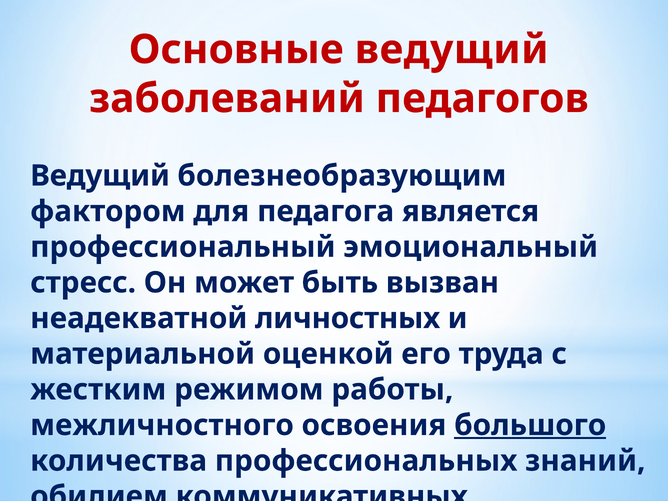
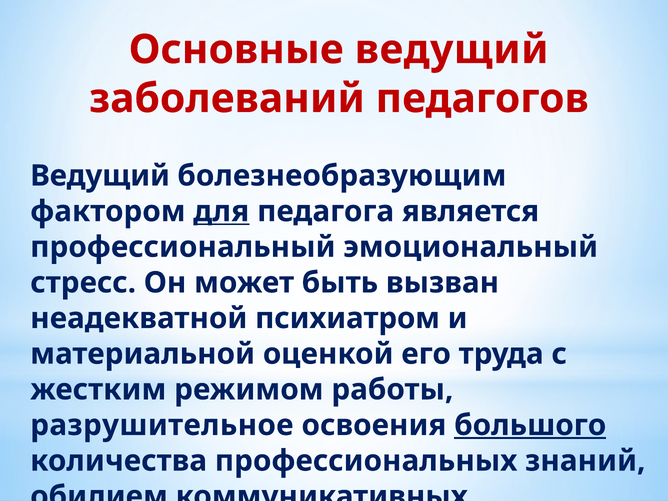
для underline: none -> present (221, 211)
личностных: личностных -> психиатром (348, 318)
межличностного: межличностного -> разрушительное (162, 425)
